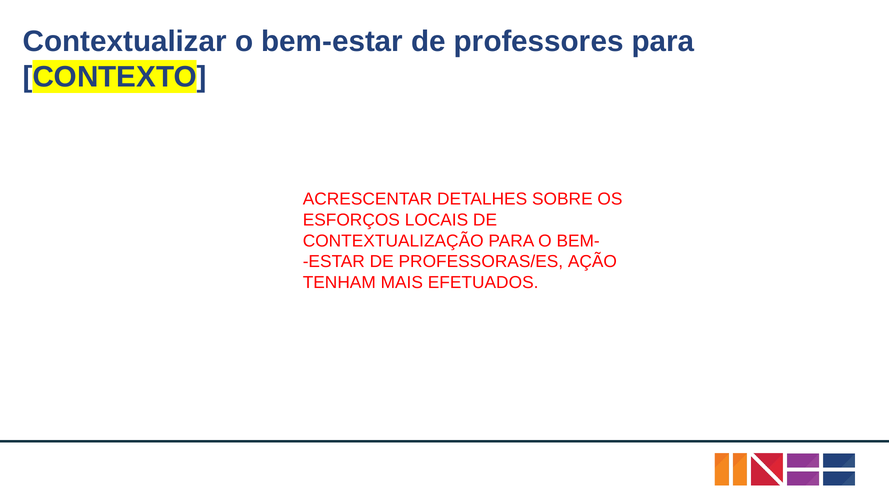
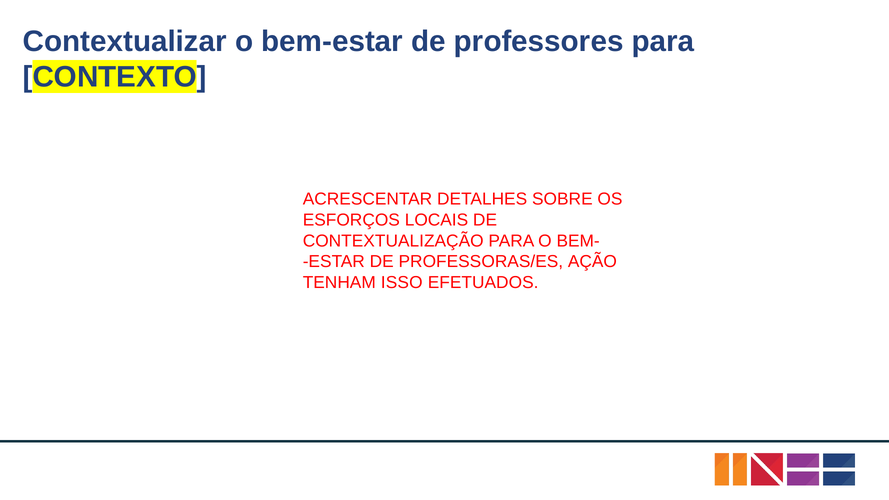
MAIS: MAIS -> ISSO (402, 282)
